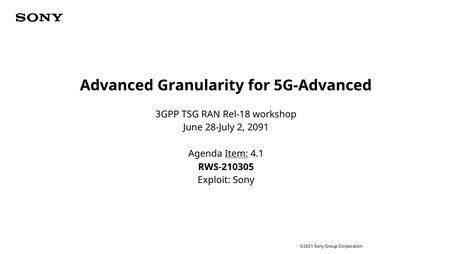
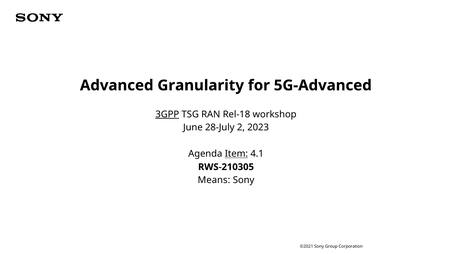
3GPP underline: none -> present (167, 114)
2091: 2091 -> 2023 (258, 127)
Exploit: Exploit -> Means (214, 180)
